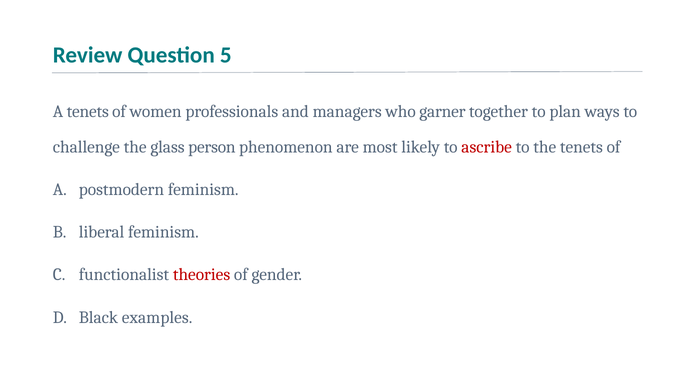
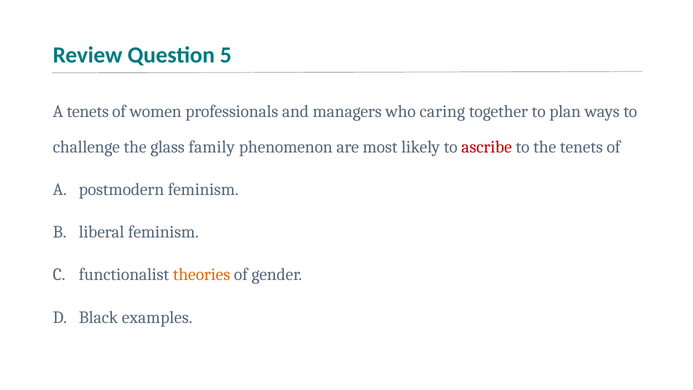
garner: garner -> caring (442, 112)
person: person -> family (212, 147)
theories colour: red -> orange (202, 275)
